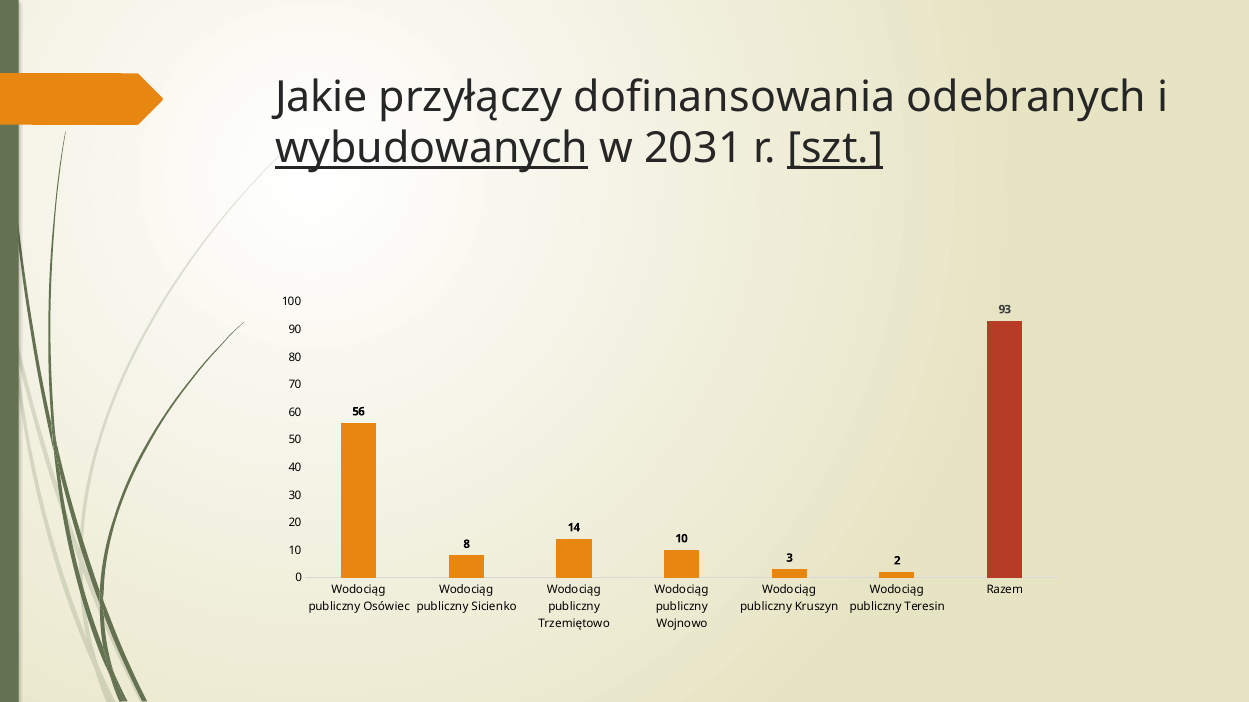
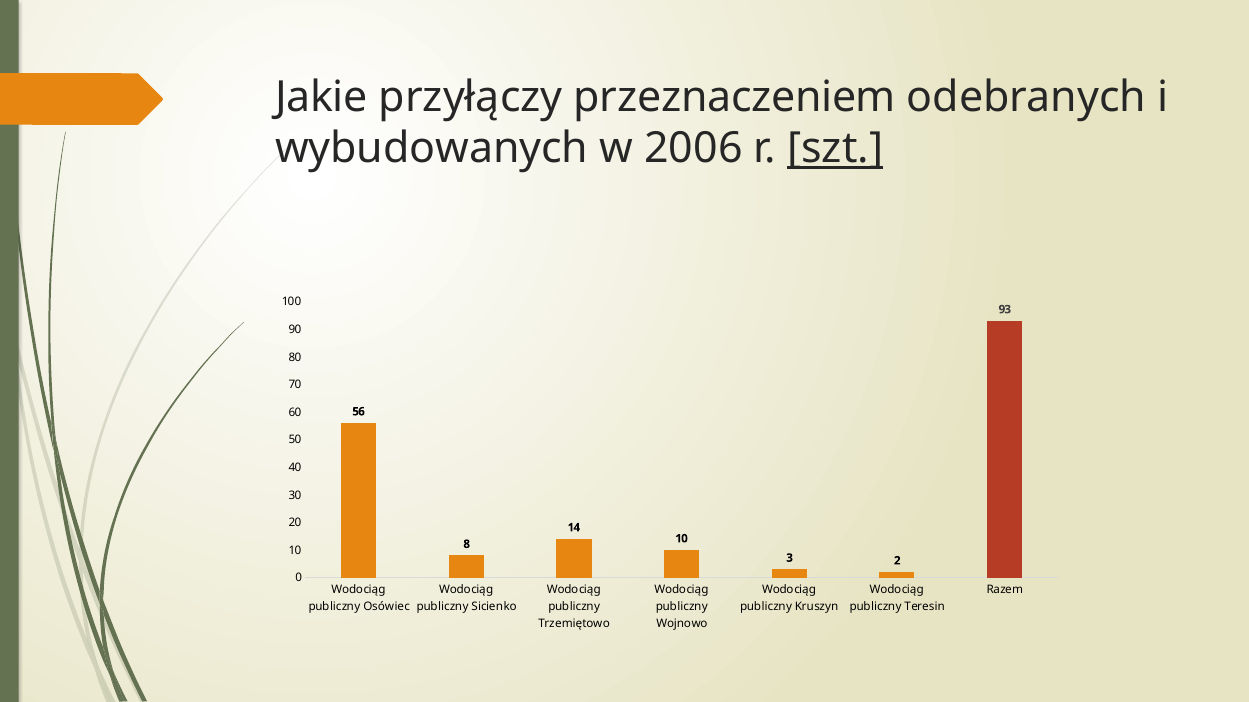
dofinansowania: dofinansowania -> przeznaczeniem (735, 97)
wybudowanych underline: present -> none (432, 149)
2031: 2031 -> 2006 (693, 149)
